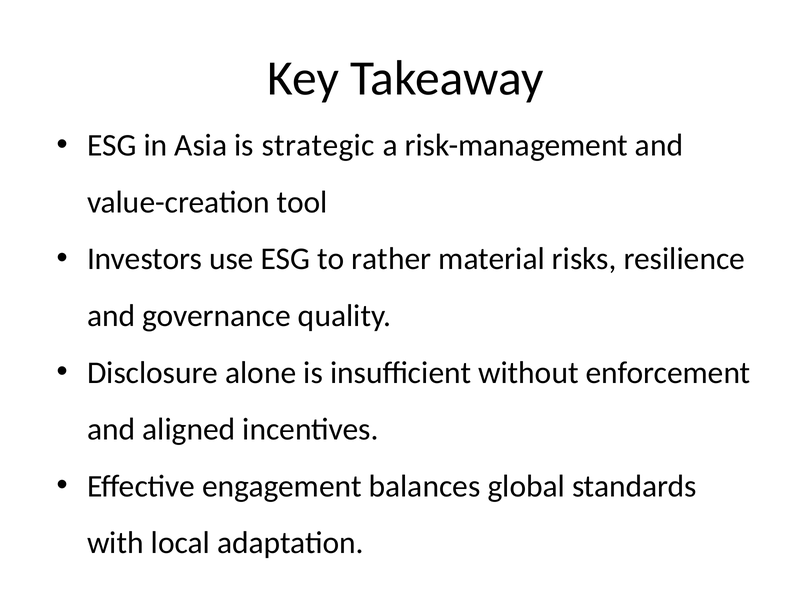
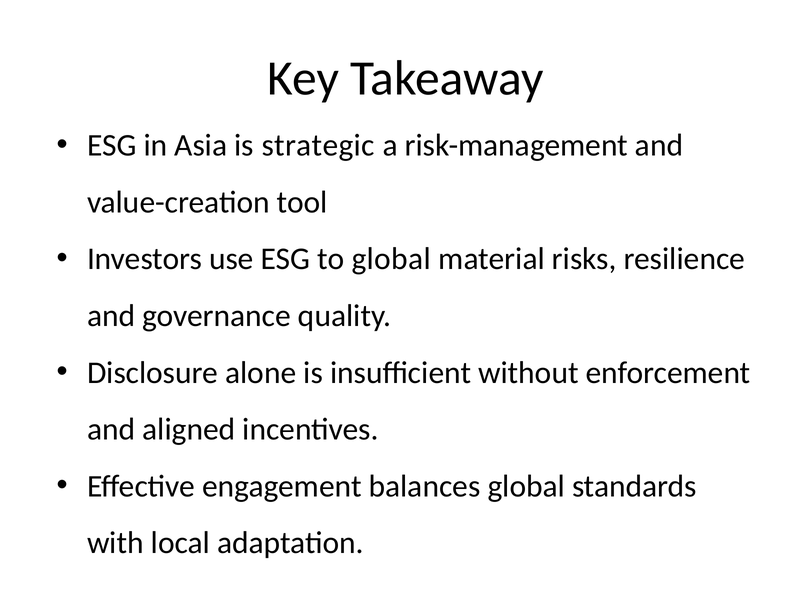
to rather: rather -> global (391, 259)
